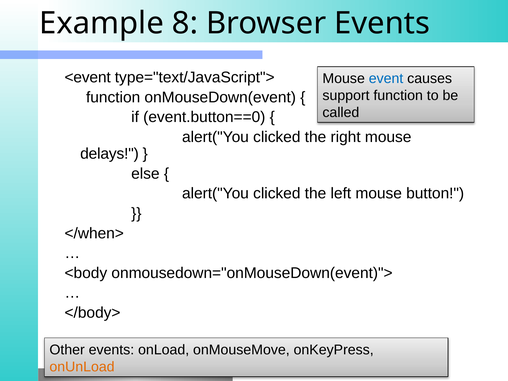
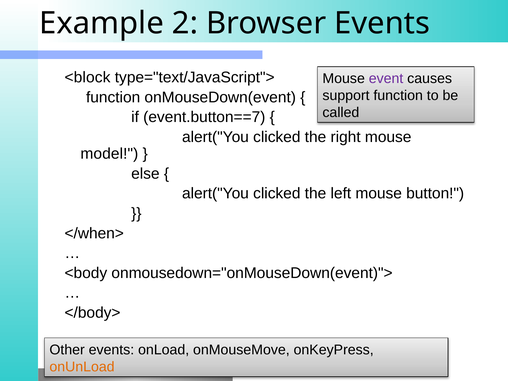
8: 8 -> 2 (185, 23)
<event: <event -> <block (87, 77)
event colour: blue -> purple (386, 79)
event.button==0: event.button==0 -> event.button==7 (204, 117)
delays: delays -> model (109, 154)
